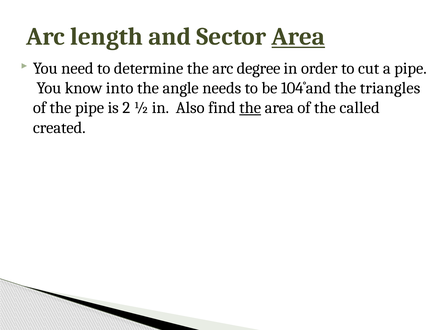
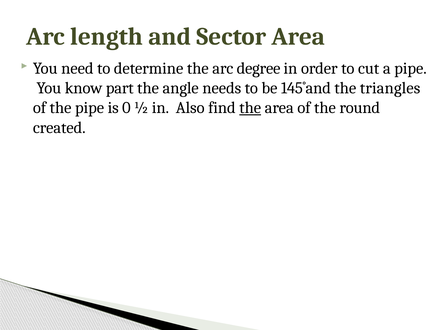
Area underline: present -> none (298, 37)
into: into -> part (120, 88)
104˚and: 104˚and -> 145˚and (306, 88)
2: 2 -> 0 (126, 108)
called: called -> round (360, 108)
